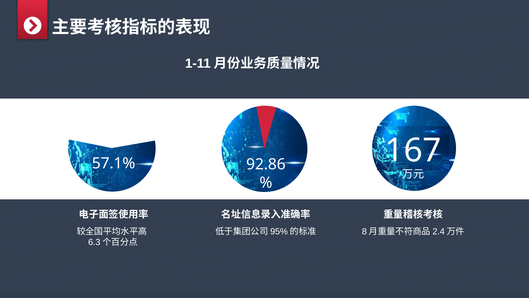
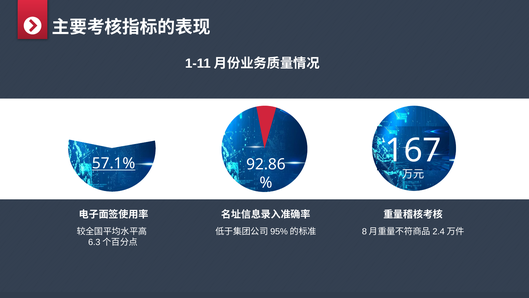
57.1% underline: none -> present (114, 163)
